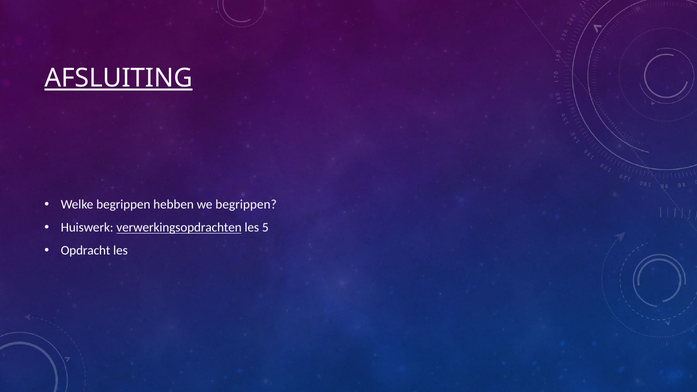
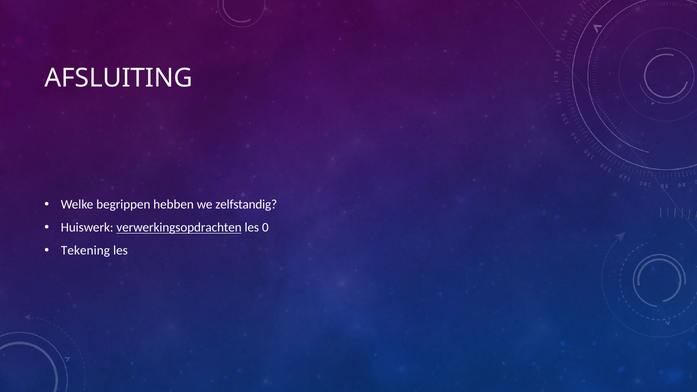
AFSLUITING underline: present -> none (119, 78)
we begrippen: begrippen -> zelfstandig (246, 205)
5: 5 -> 0 (265, 228)
Opdracht: Opdracht -> Tekening (85, 251)
